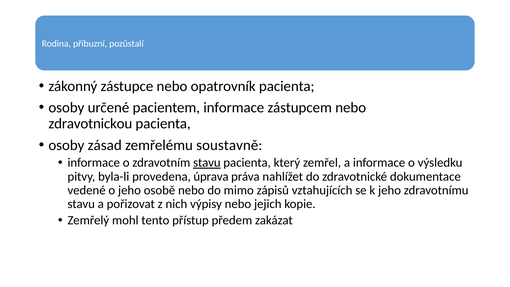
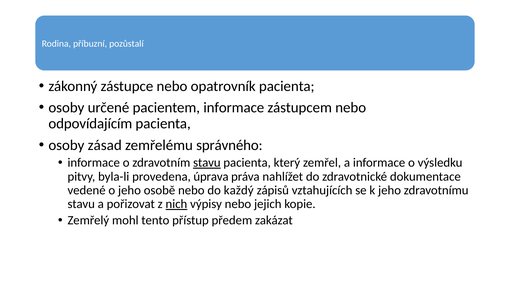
zdravotnickou: zdravotnickou -> odpovídajícím (90, 124)
soustavně: soustavně -> správného (229, 145)
mimo: mimo -> každý (239, 190)
nich underline: none -> present (176, 204)
